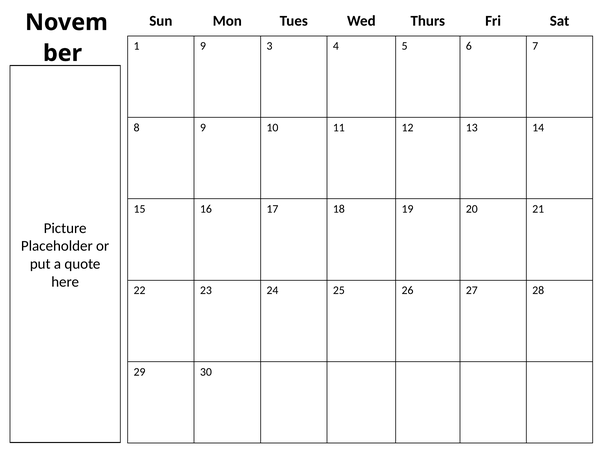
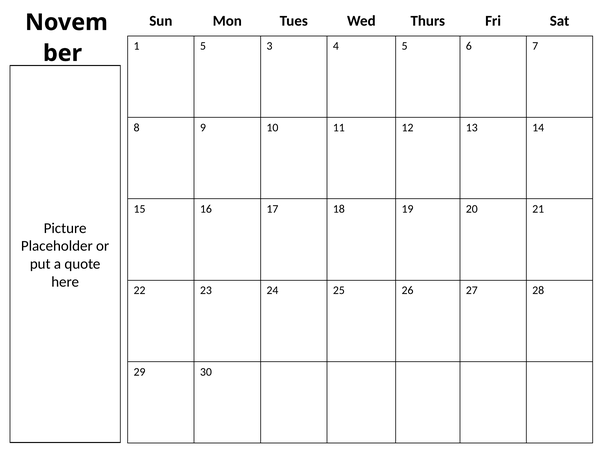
1 9: 9 -> 5 (203, 46)
